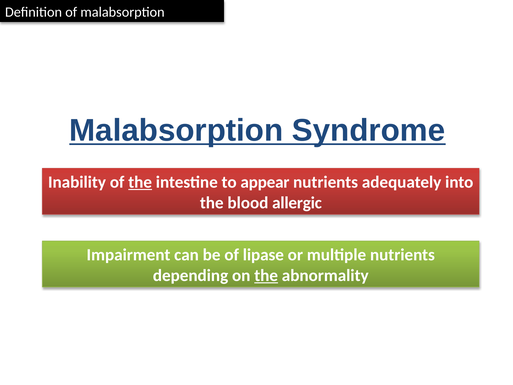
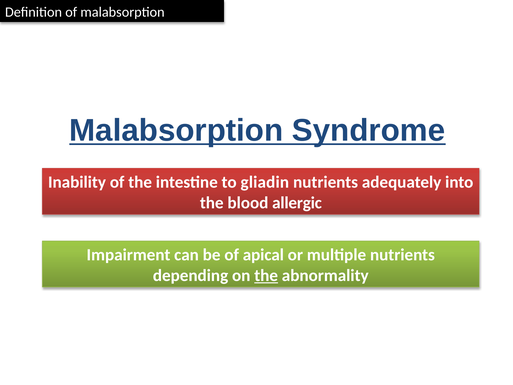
the underline: present -> none (140, 182)
appear: appear -> gliadin (265, 182)
lipase: lipase -> apical (263, 255)
